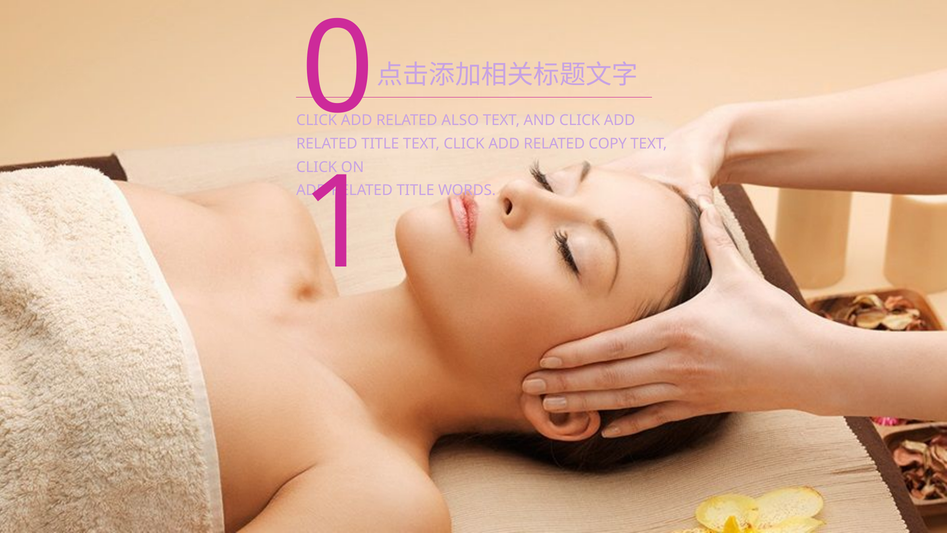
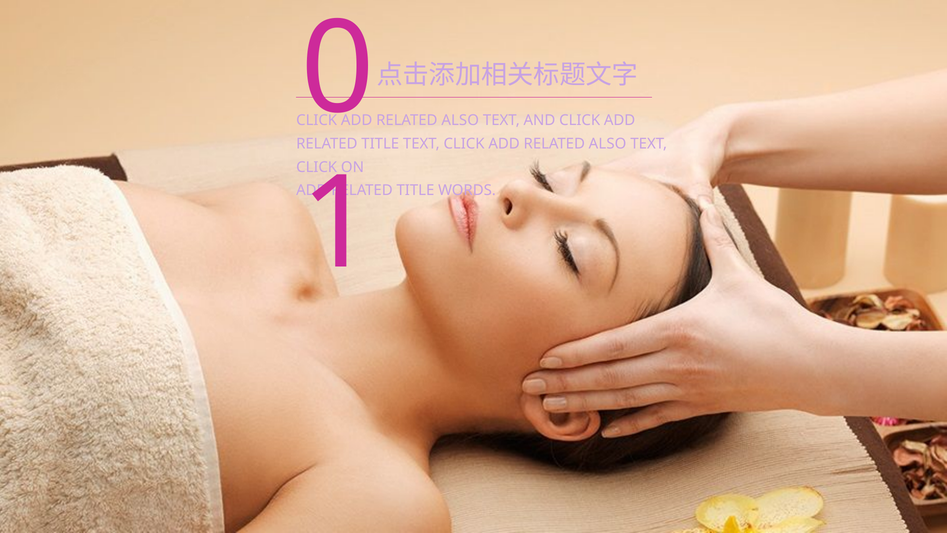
COPY: COPY -> ALSO (608, 144)
